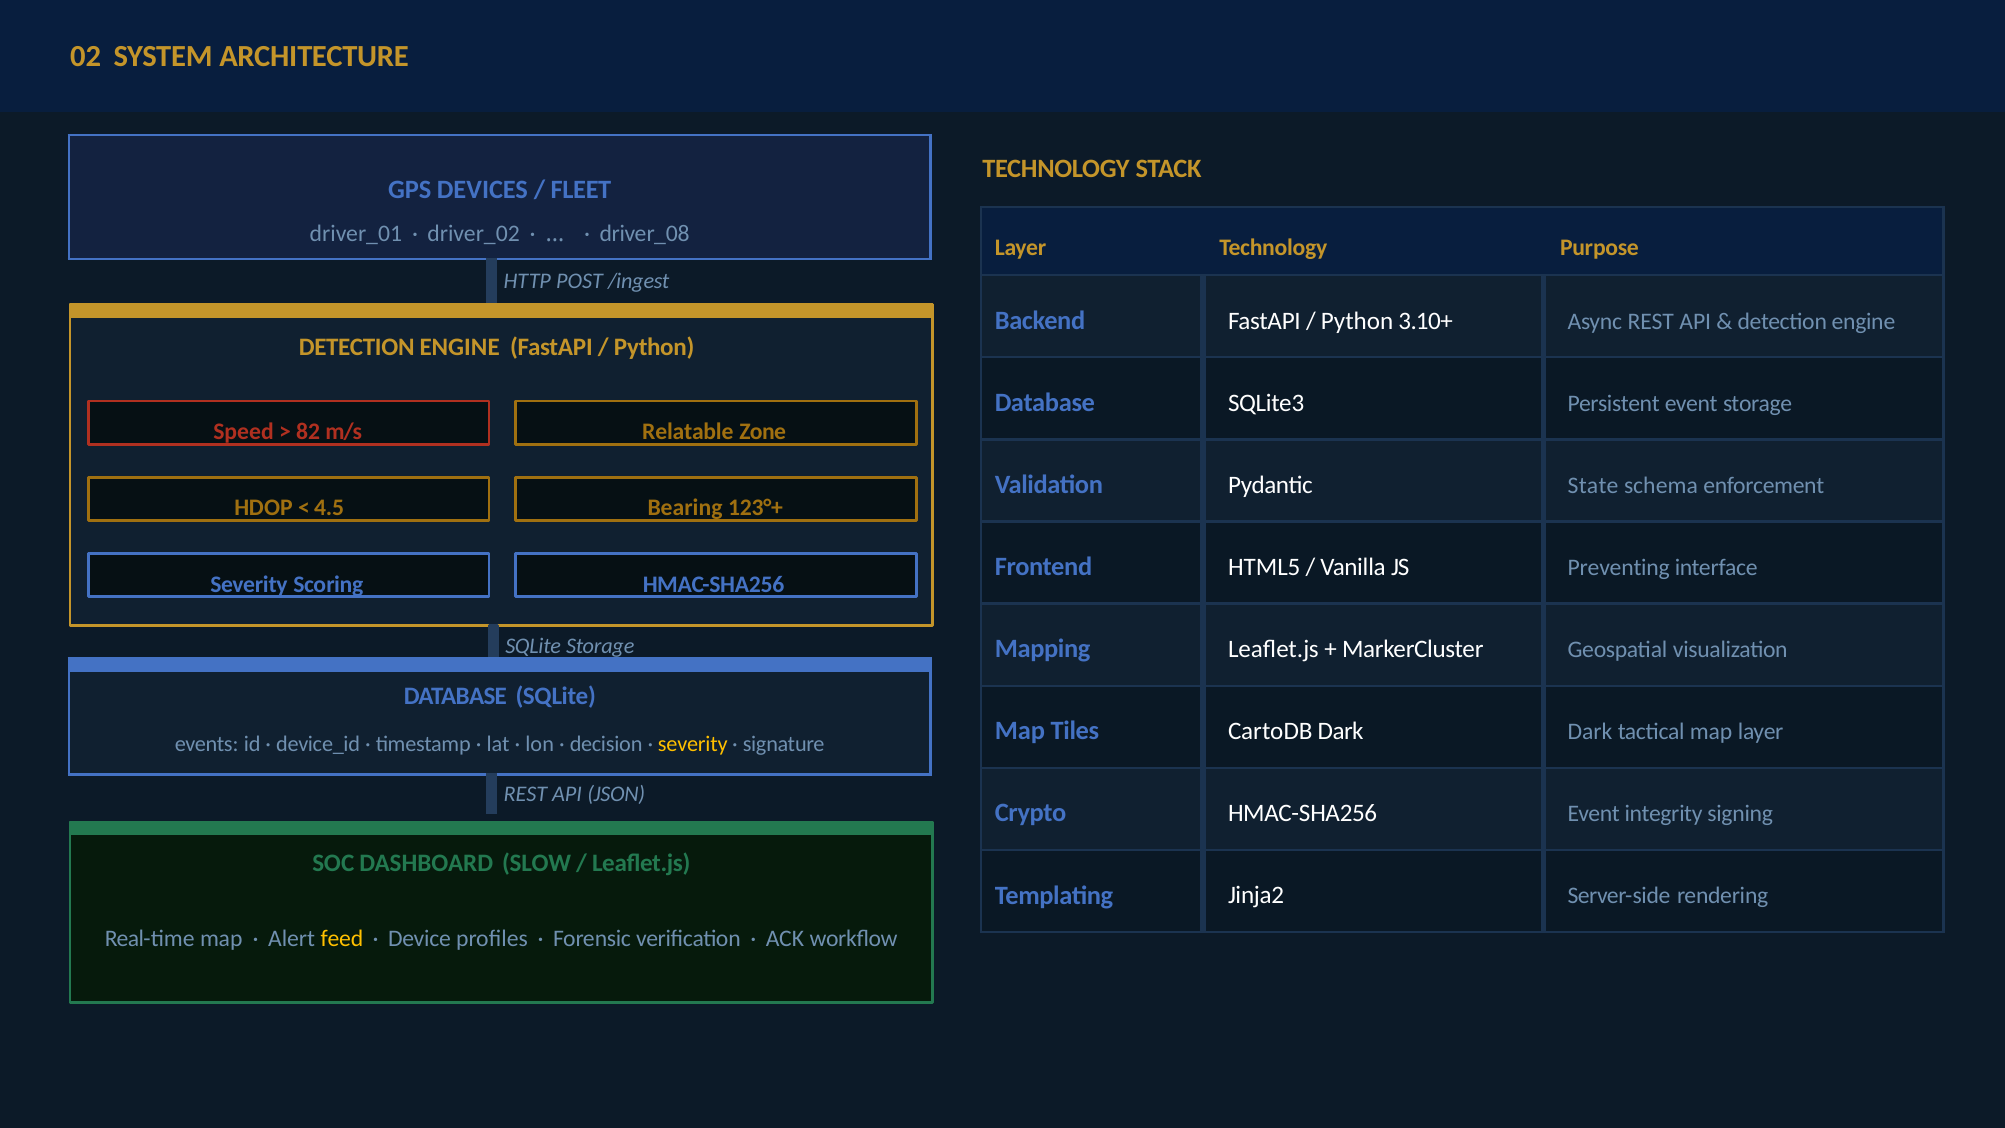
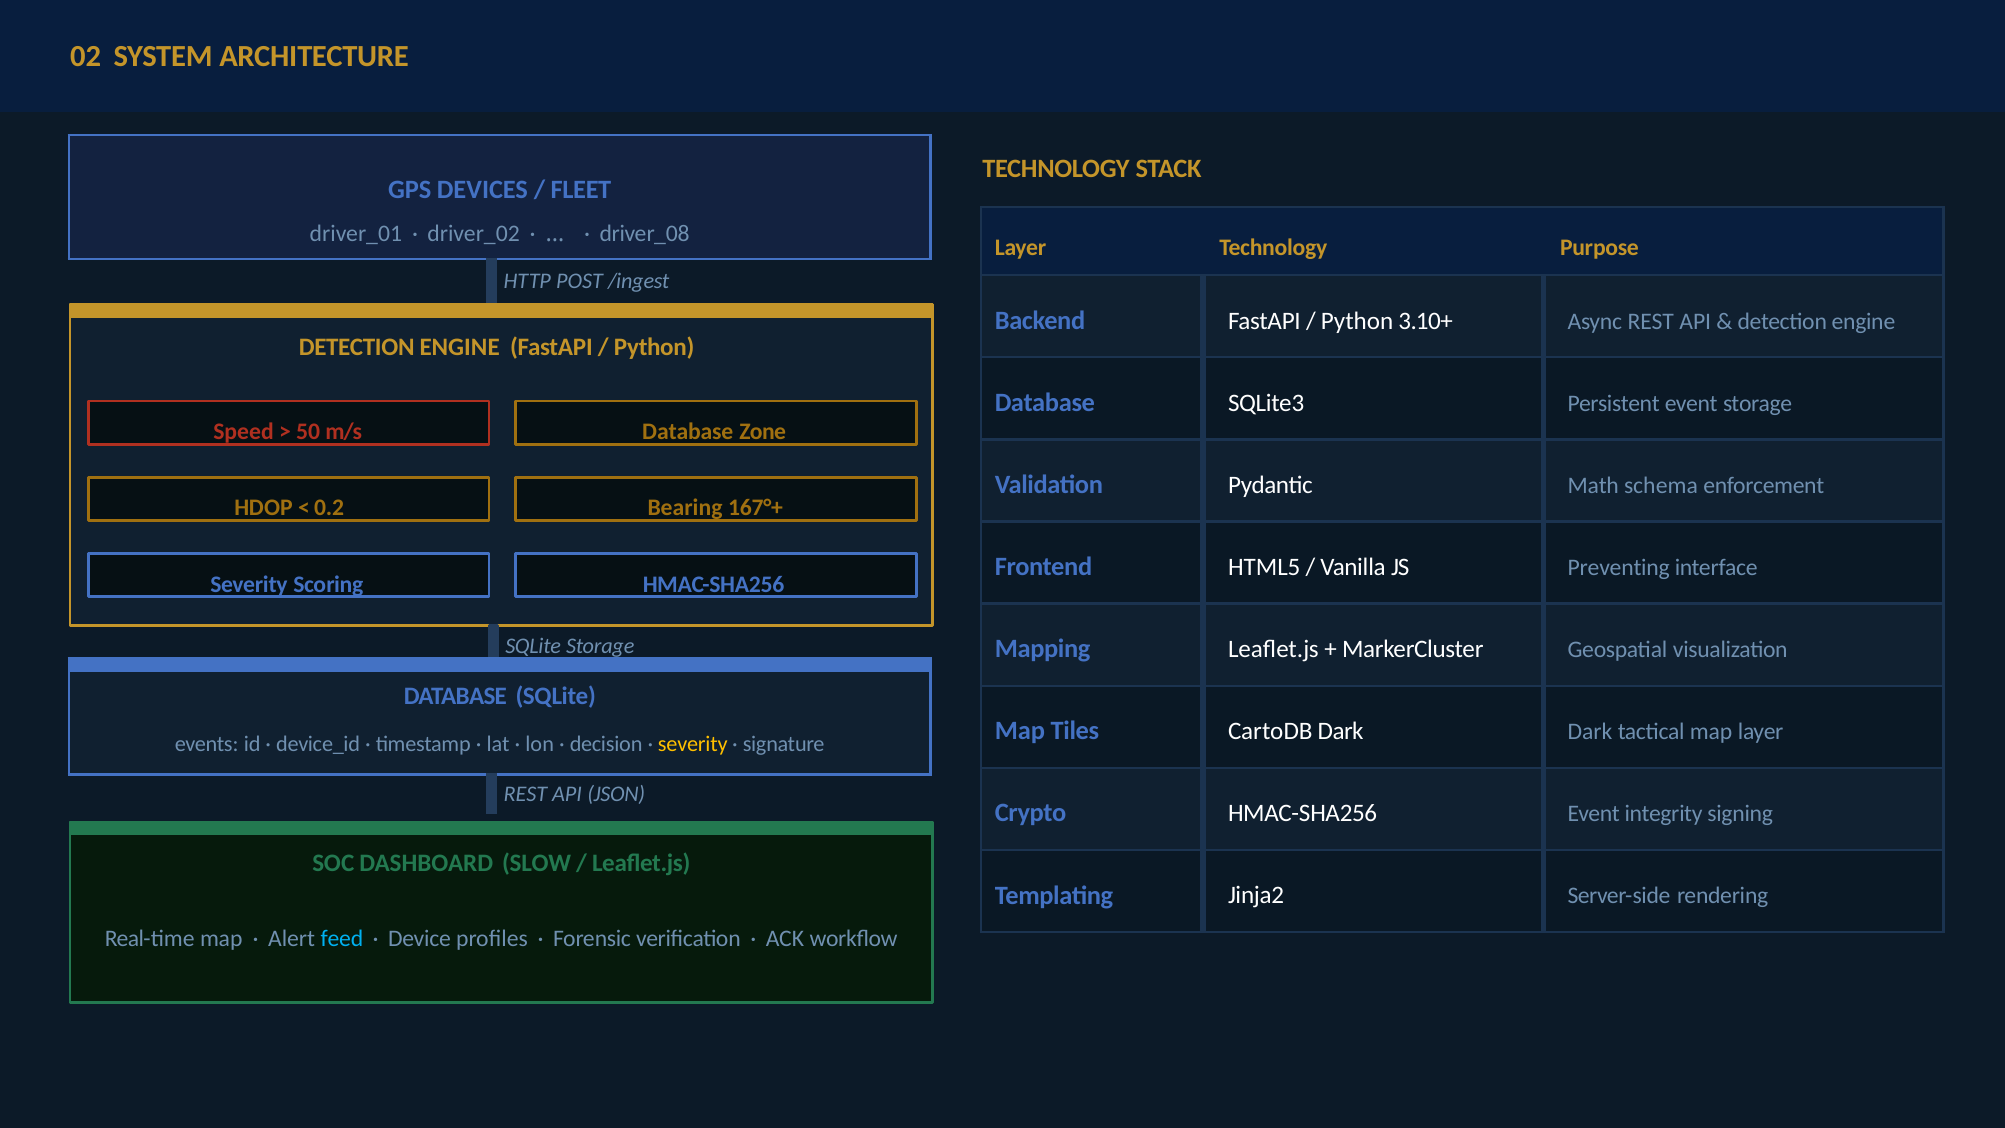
82: 82 -> 50 (308, 432)
m/s Relatable: Relatable -> Database (688, 432)
State: State -> Math (1593, 485)
4.5: 4.5 -> 0.2 (329, 508)
123°+: 123°+ -> 167°+ (756, 508)
feed colour: yellow -> light blue (342, 939)
